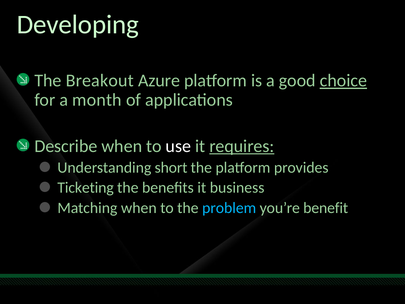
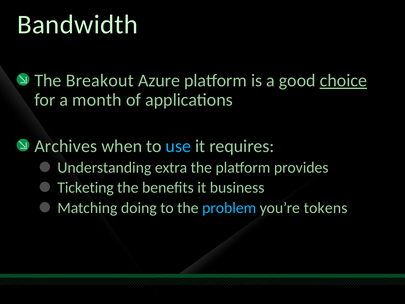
Developing: Developing -> Bandwidth (78, 25)
Describe: Describe -> Archives (66, 146)
use colour: white -> light blue (178, 146)
requires underline: present -> none (242, 146)
short: short -> extra (171, 167)
Matching when: when -> doing (139, 208)
benefit: benefit -> tokens (326, 208)
